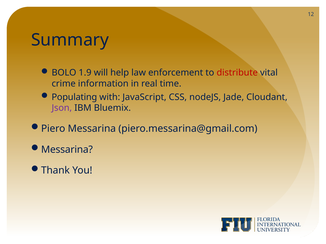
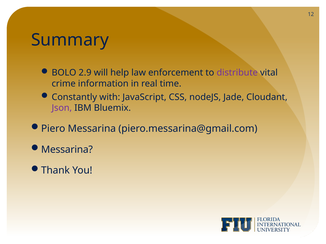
1.9: 1.9 -> 2.9 (85, 73)
distribute colour: red -> purple (237, 73)
Populating: Populating -> Constantly (74, 97)
